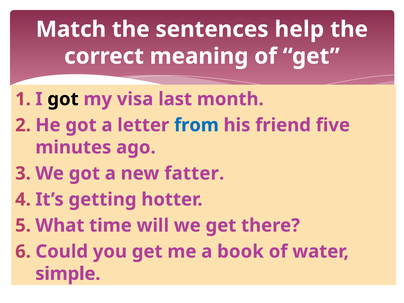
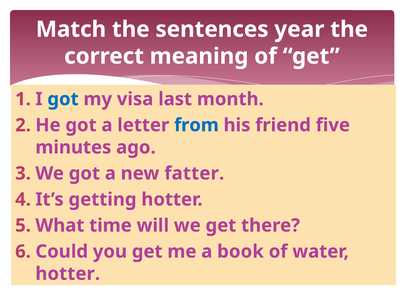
help: help -> year (299, 29)
got colour: black -> blue (63, 99)
simple: simple -> hotter (68, 274)
